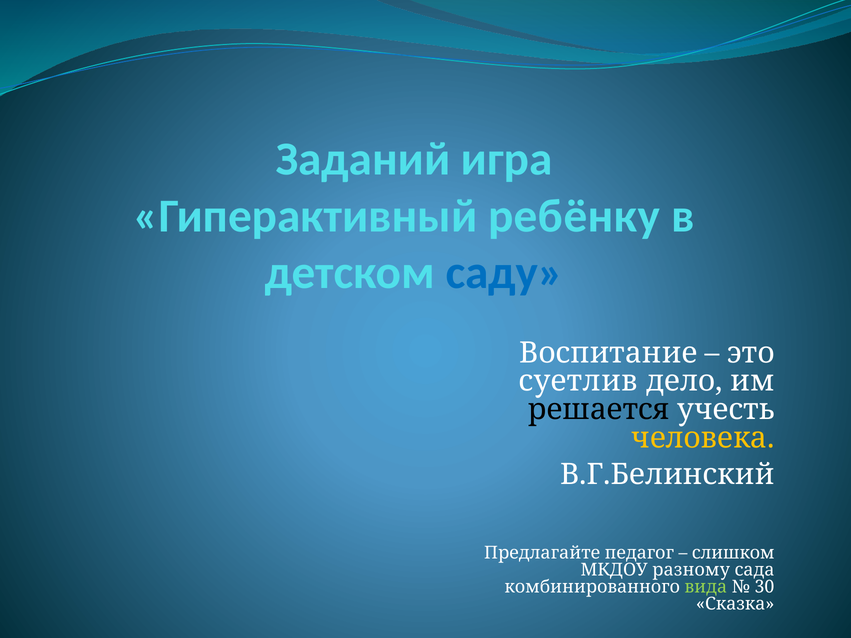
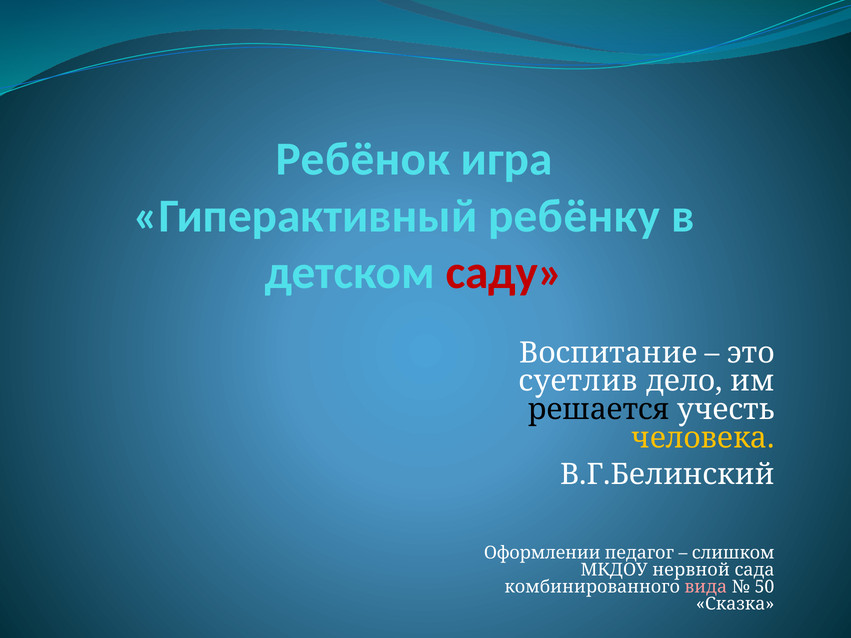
Заданий: Заданий -> Ребёнок (363, 159)
саду colour: blue -> red (504, 273)
Предлагайте: Предлагайте -> Оформлении (542, 553)
разному: разному -> нервной (691, 570)
вида colour: light green -> pink (706, 587)
30: 30 -> 50 (764, 587)
